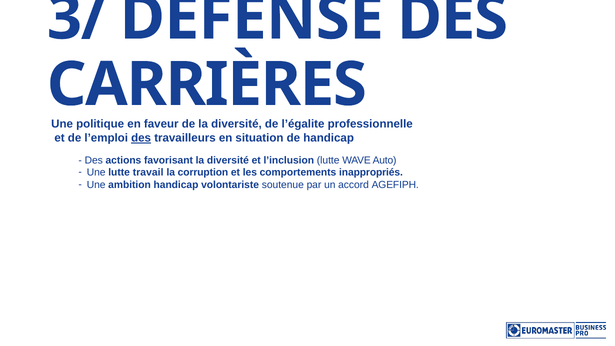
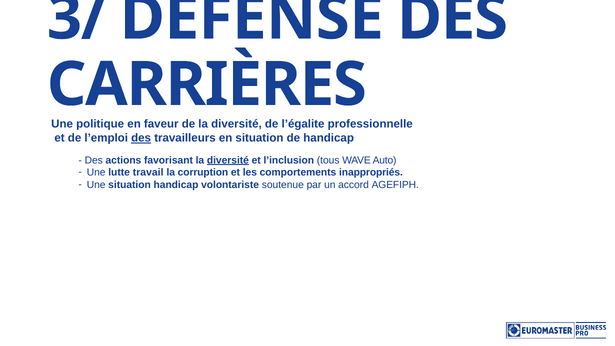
diversité underline: none -> present (228, 160)
l’inclusion lutte: lutte -> tous (328, 160)
Une ambition: ambition -> situation (130, 185)
